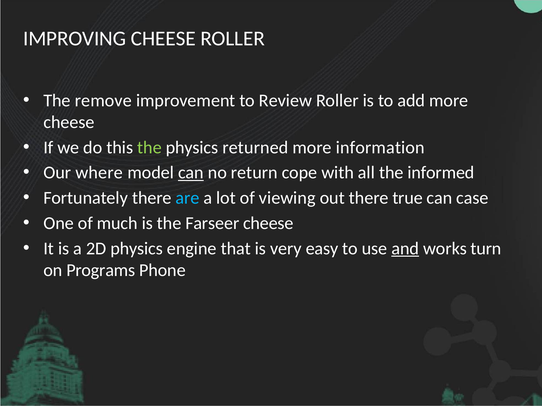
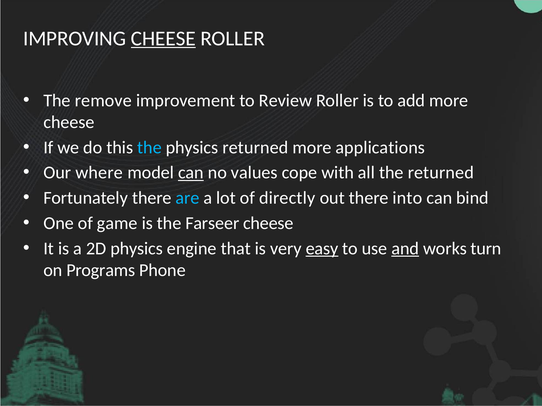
CHEESE underline: none -> present (163, 38)
the colour: light green -> light blue (149, 148)
information: information -> applications (380, 148)
return: return -> values (254, 173)
the informed: informed -> returned (441, 173)
viewing: viewing -> directly (287, 198)
true: true -> into (407, 198)
case: case -> bind (472, 198)
much: much -> game (117, 223)
easy underline: none -> present (322, 249)
